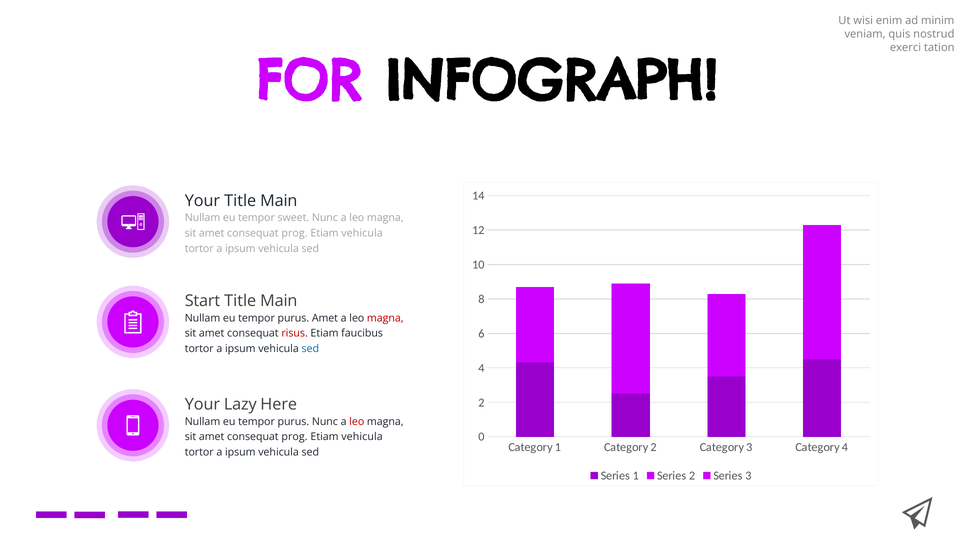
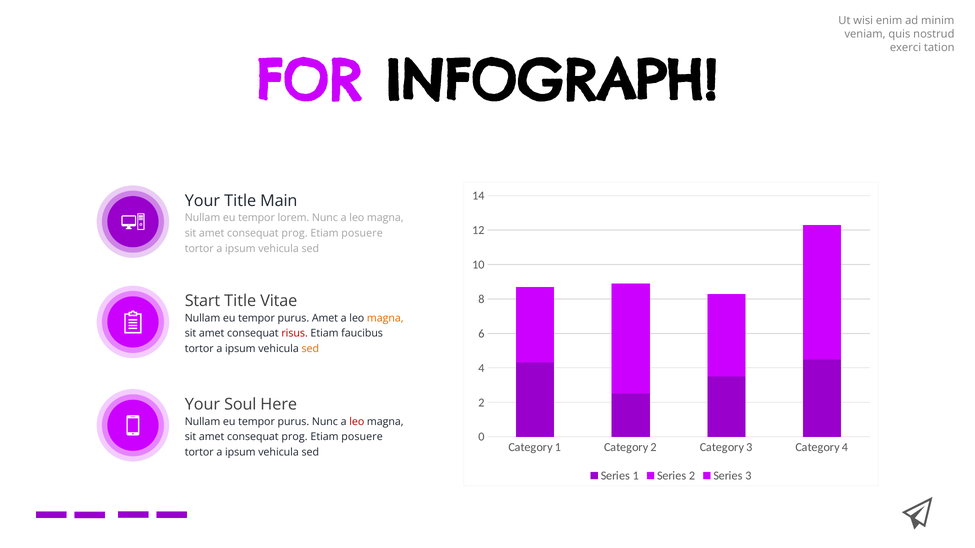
sweet: sweet -> lorem (293, 218)
vehicula: vehicula -> posuere (362, 233)
Main: Main -> Vitae (279, 301)
magna colour: red -> orange (385, 318)
sed colour: blue -> orange (310, 349)
Lazy: Lazy -> Soul (240, 405)
vehicula: vehicula -> posuere (362, 437)
